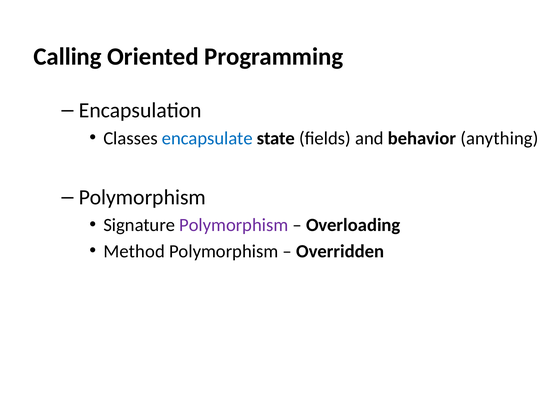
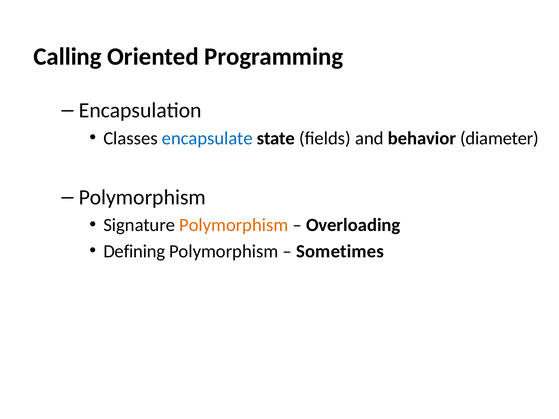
anything: anything -> diameter (500, 138)
Polymorphism colour: purple -> orange (234, 225)
Method: Method -> Defining (134, 251)
Overridden: Overridden -> Sometimes (340, 251)
